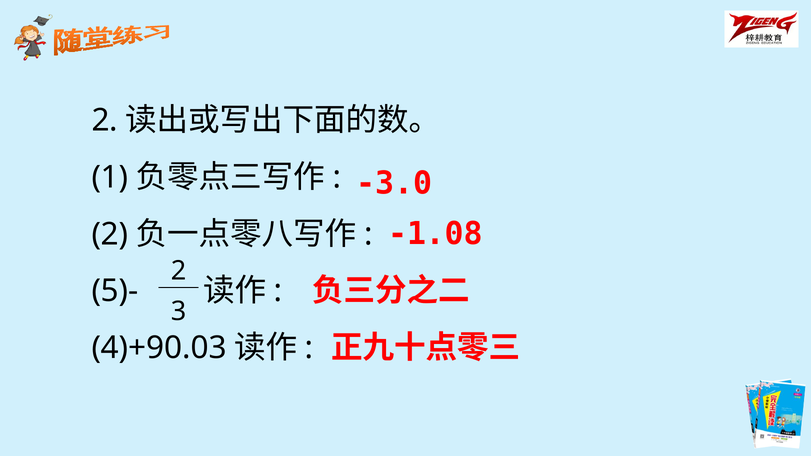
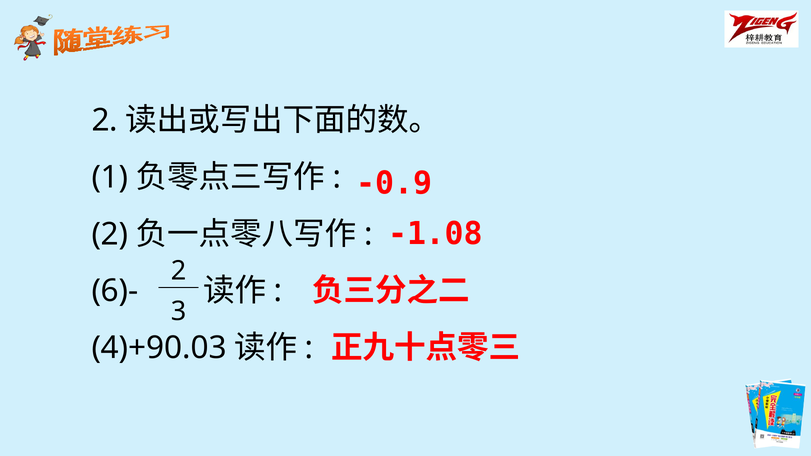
-3.0: -3.0 -> -0.9 (394, 183)
5)-: 5)- -> 6)- (115, 291)
